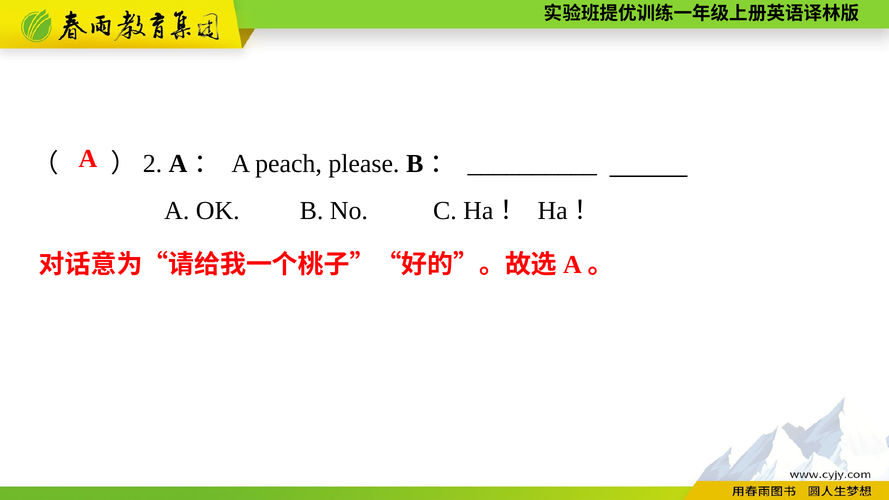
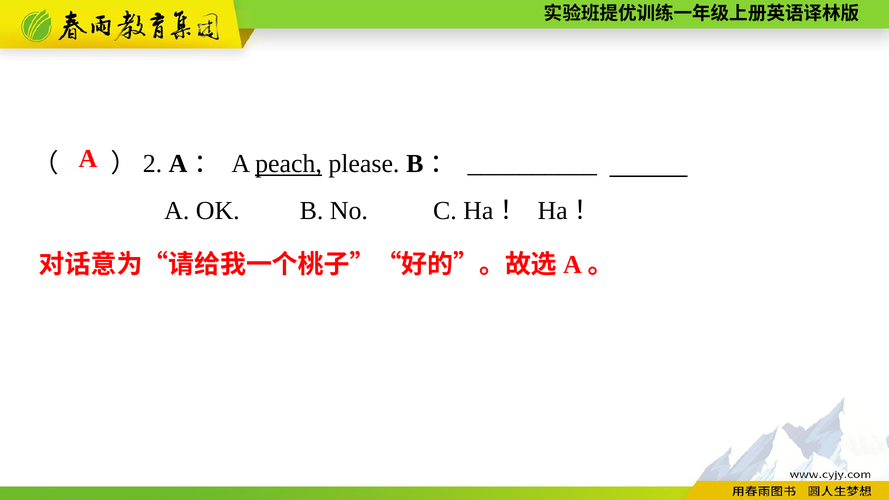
peach underline: none -> present (289, 164)
